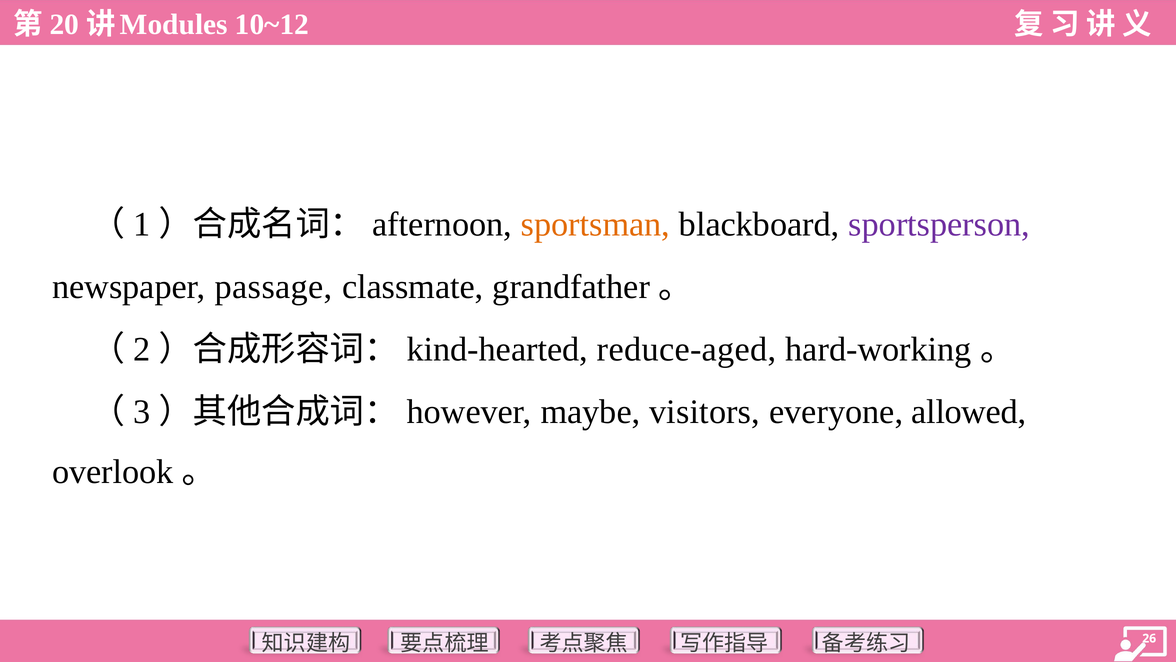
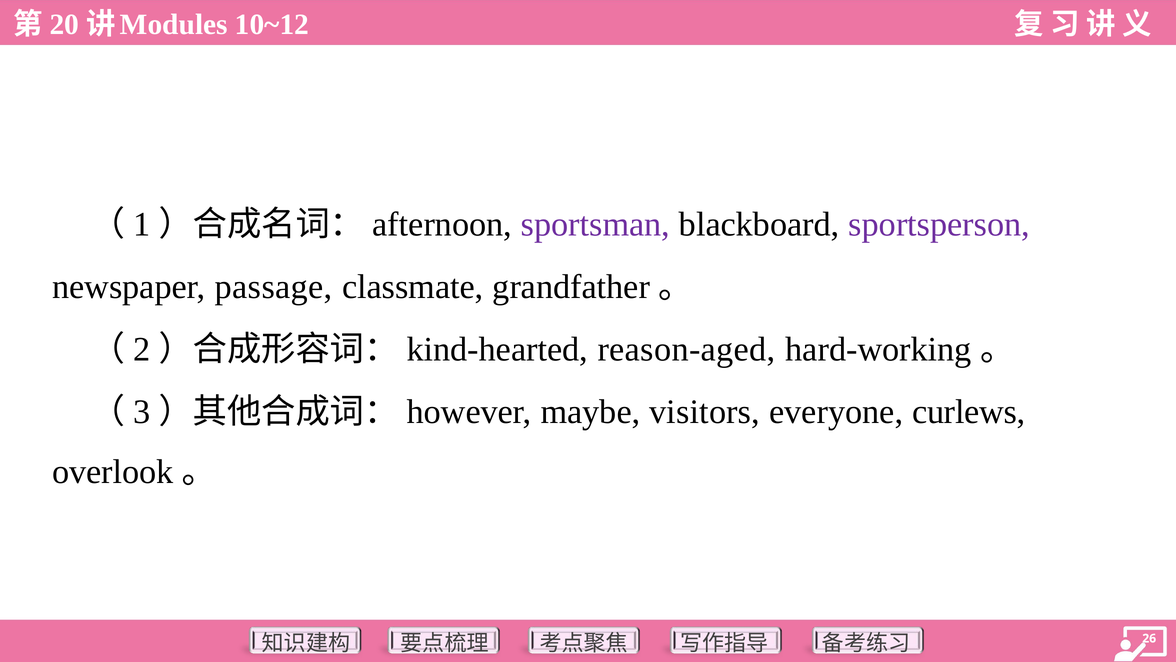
sportsman colour: orange -> purple (595, 224)
reduce-aged: reduce-aged -> reason-aged (687, 349)
allowed: allowed -> curlews (969, 412)
